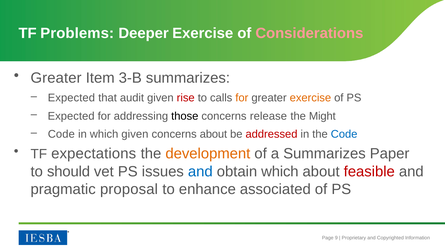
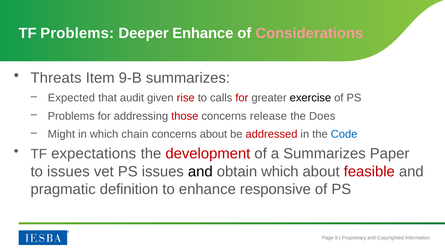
Deeper Exercise: Exercise -> Enhance (203, 33)
Greater: Greater -> Threats (56, 78)
3-B: 3-B -> 9-B (130, 78)
for colour: orange -> red (242, 98)
exercise colour: orange -> black (310, 98)
Expected: Expected -> Problems (71, 116)
those colour: black -> red (185, 116)
Might: Might -> Does (322, 116)
Code: Code -> Might (61, 134)
which given: given -> chain (135, 134)
development colour: orange -> red (208, 154)
to should: should -> issues (68, 172)
and colour: blue -> black (200, 172)
proposal: proposal -> definition (129, 190)
associated: associated -> responsive (275, 190)
